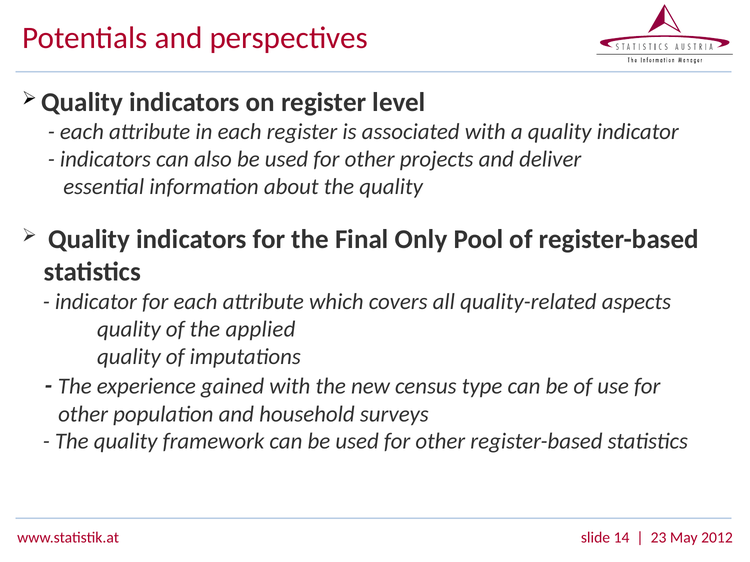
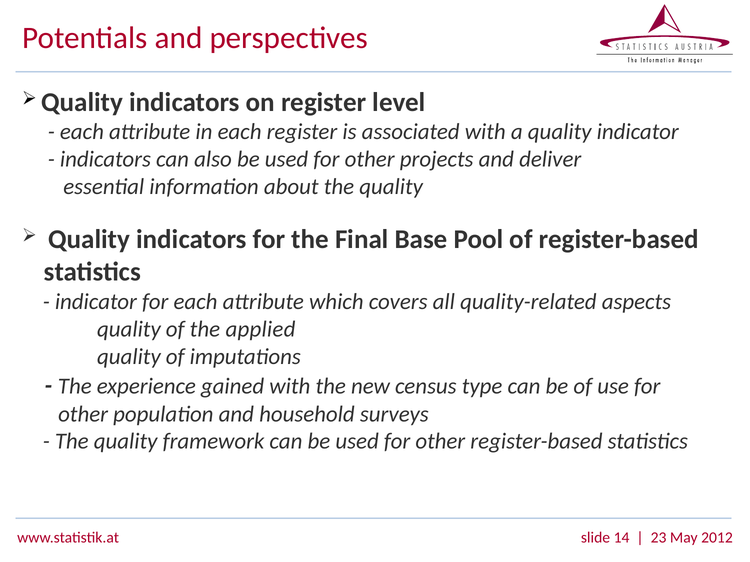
Only: Only -> Base (421, 240)
